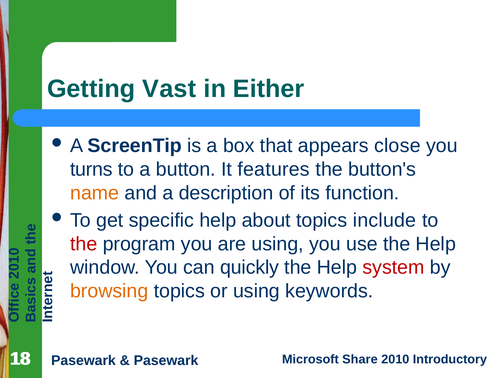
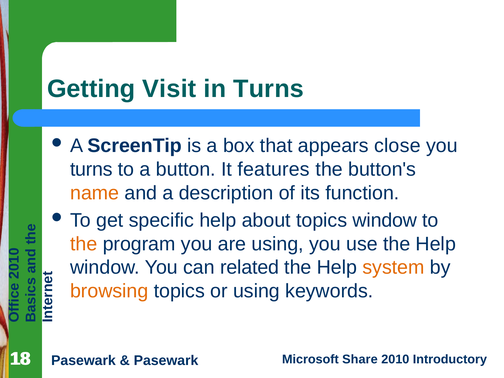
Vast: Vast -> Visit (169, 89)
in Either: Either -> Turns (269, 89)
topics include: include -> window (385, 220)
the colour: red -> orange (84, 244)
quickly: quickly -> related (250, 267)
system colour: red -> orange (394, 267)
